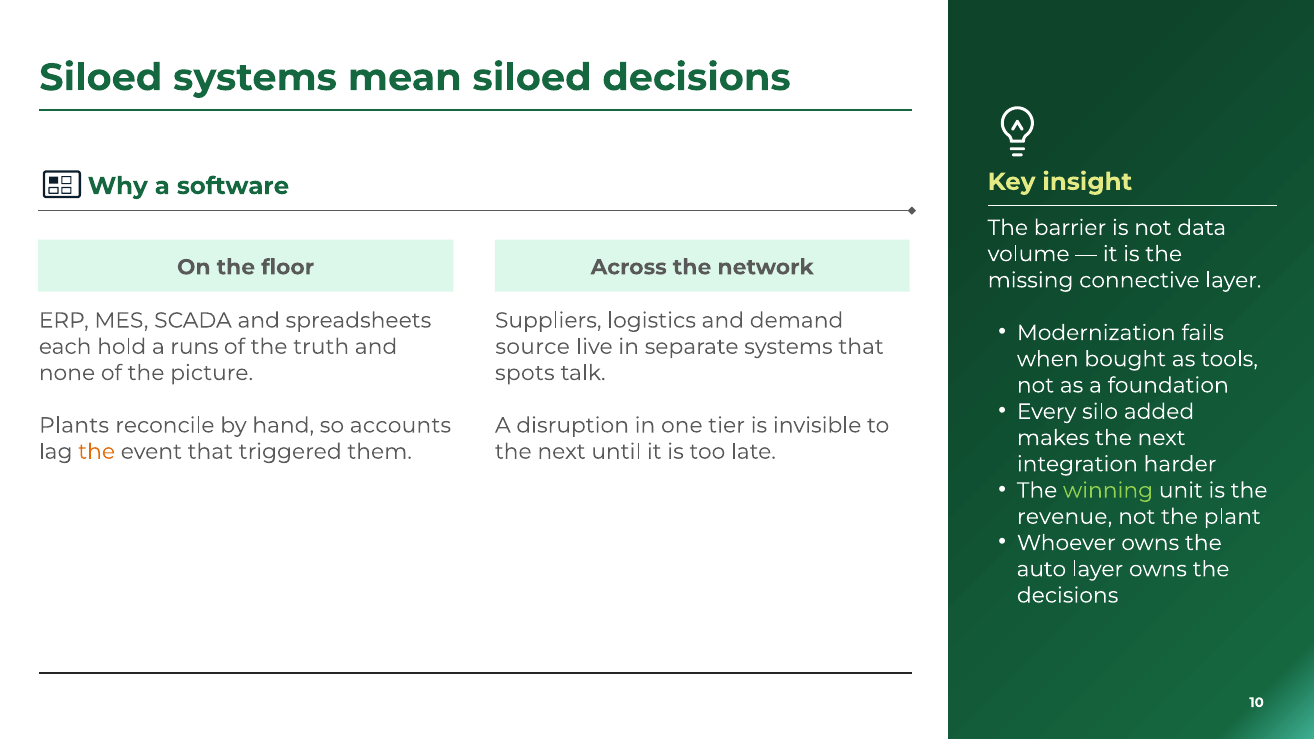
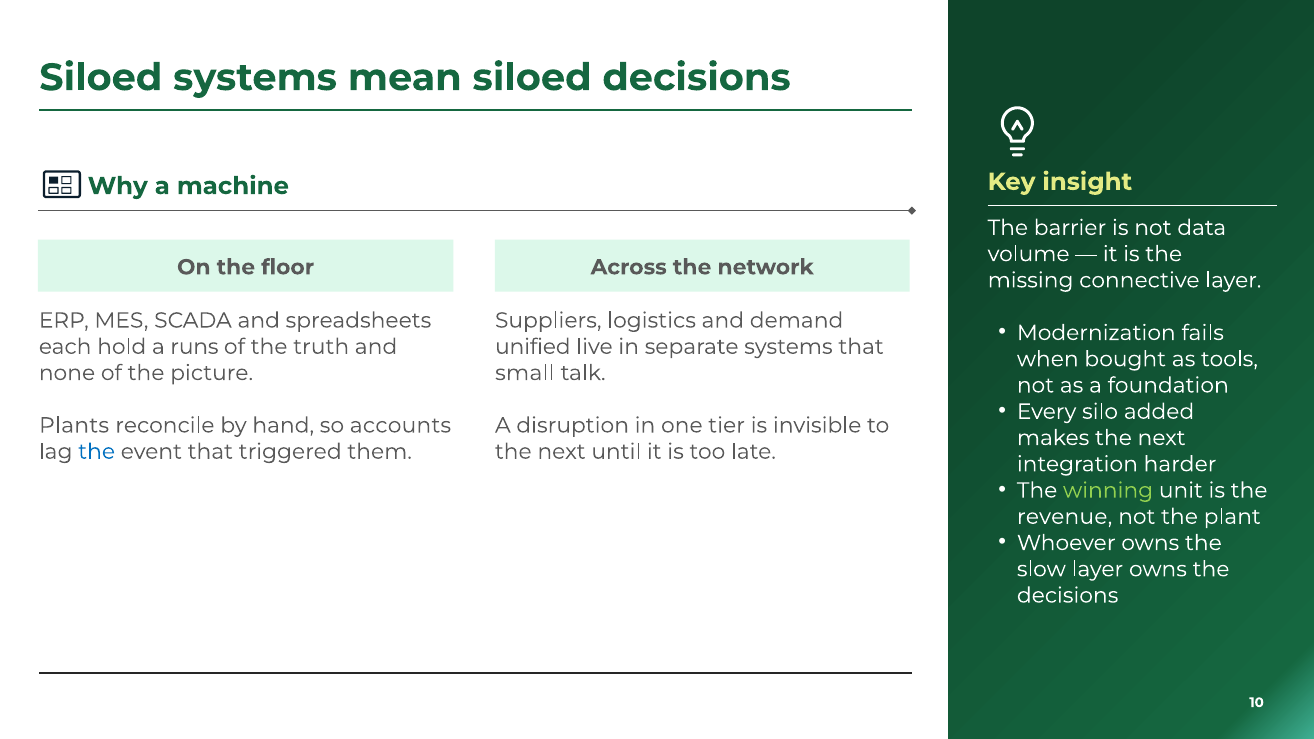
software: software -> machine (233, 186)
source: source -> unified (533, 347)
spots: spots -> small (525, 373)
the colour: orange -> blue (97, 452)
auto: auto -> slow (1041, 569)
